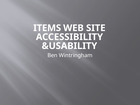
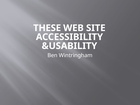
ITEMS: ITEMS -> THESE (47, 28)
